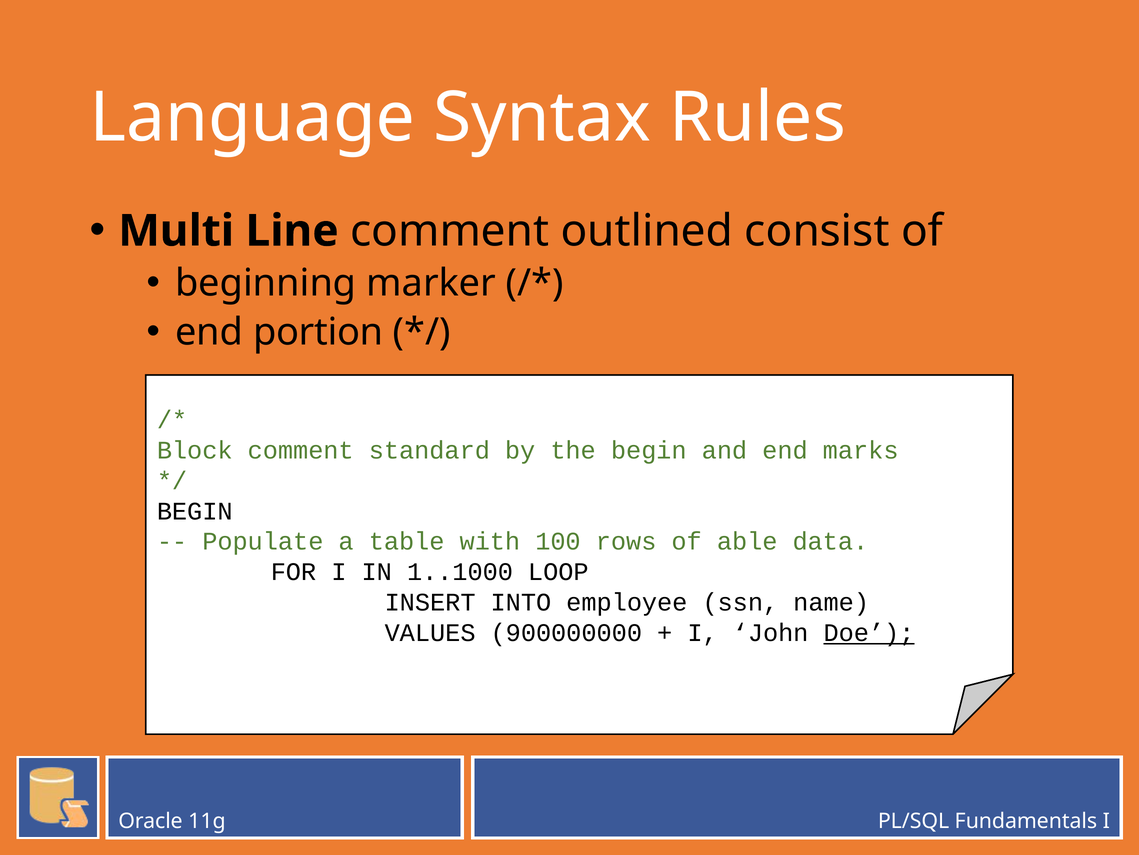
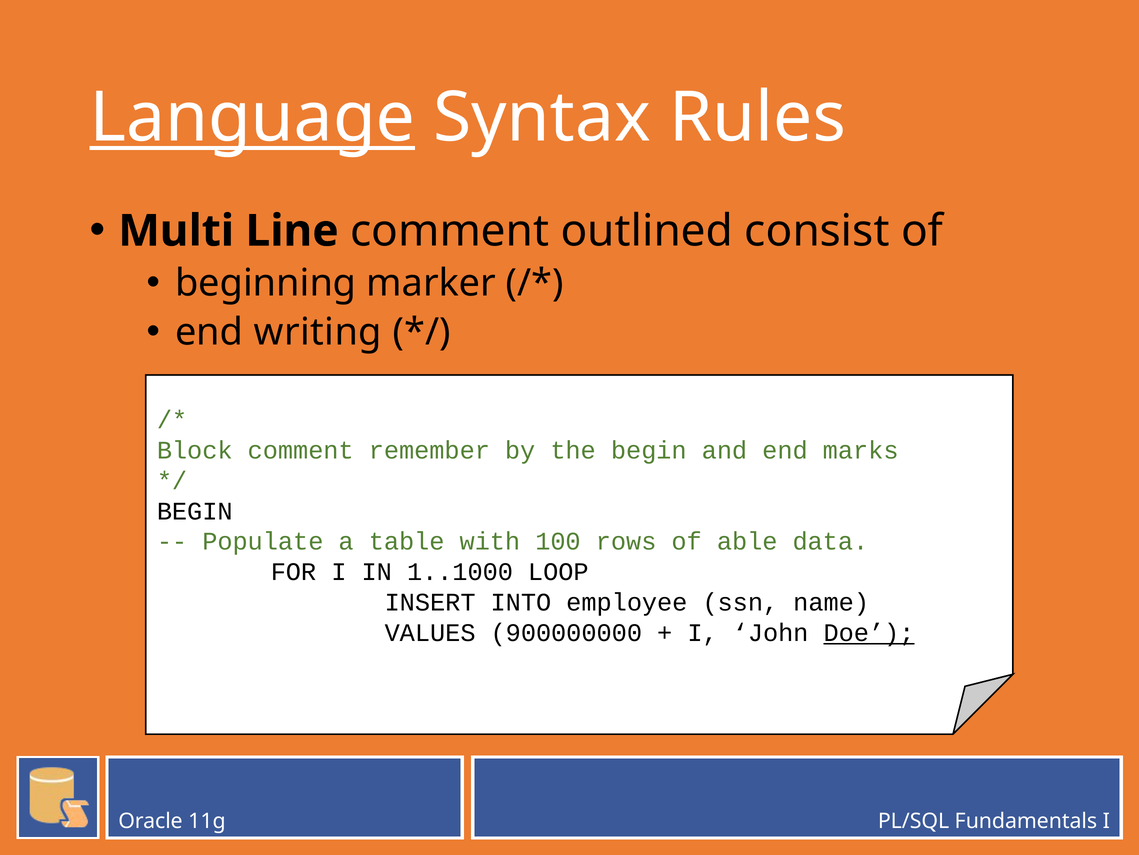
Language underline: none -> present (252, 118)
portion: portion -> writing (318, 332)
standard: standard -> remember (429, 450)
